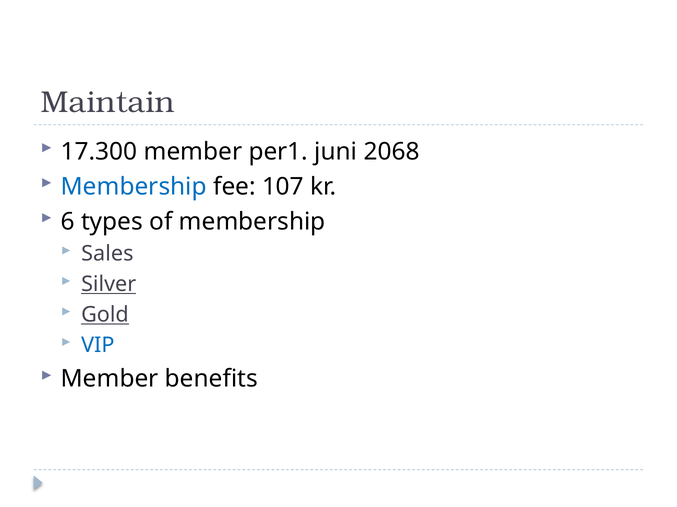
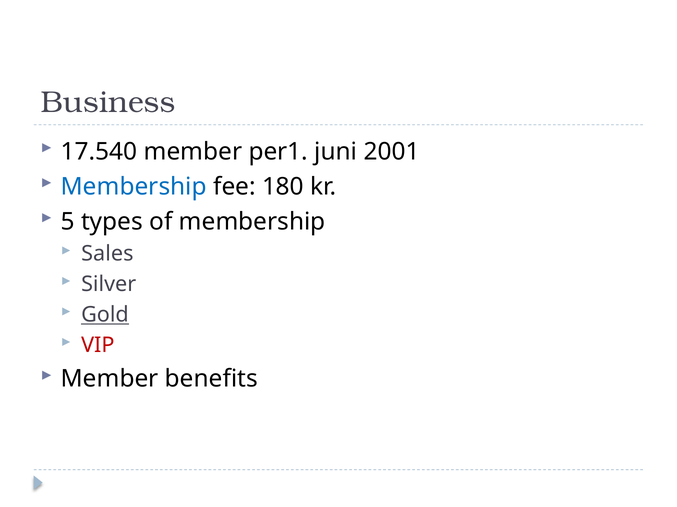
Maintain: Maintain -> Business (108, 102)
17.300: 17.300 -> 17.540 (99, 152)
2068: 2068 -> 2001 (392, 152)
107: 107 -> 180 (283, 187)
6: 6 -> 5 (68, 222)
Silver underline: present -> none (109, 285)
VIP colour: blue -> red (98, 346)
